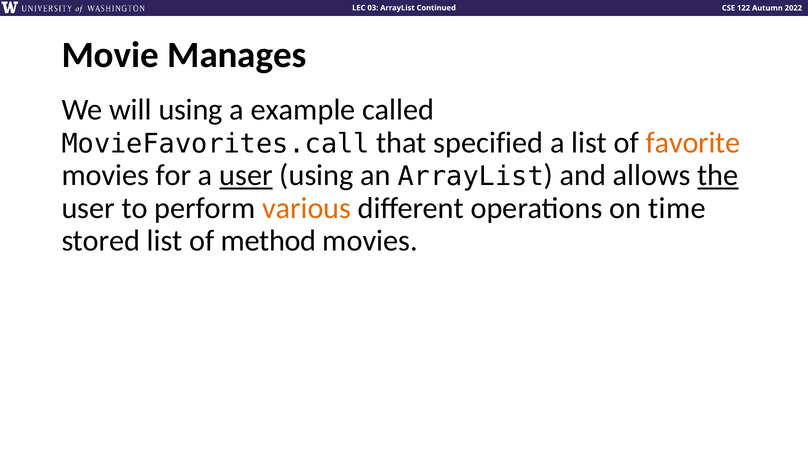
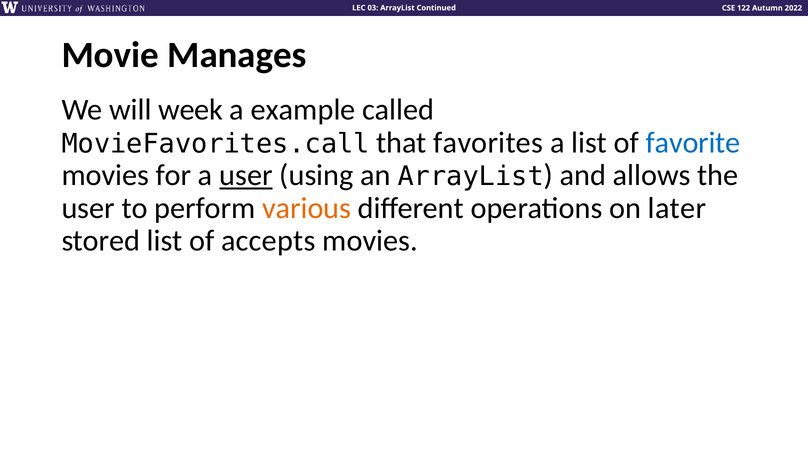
will using: using -> week (191, 110)
specified: specified -> favorites (488, 143)
favorite colour: orange -> blue (693, 143)
the underline: present -> none (718, 176)
time: time -> later (677, 208)
method: method -> accepts (268, 241)
